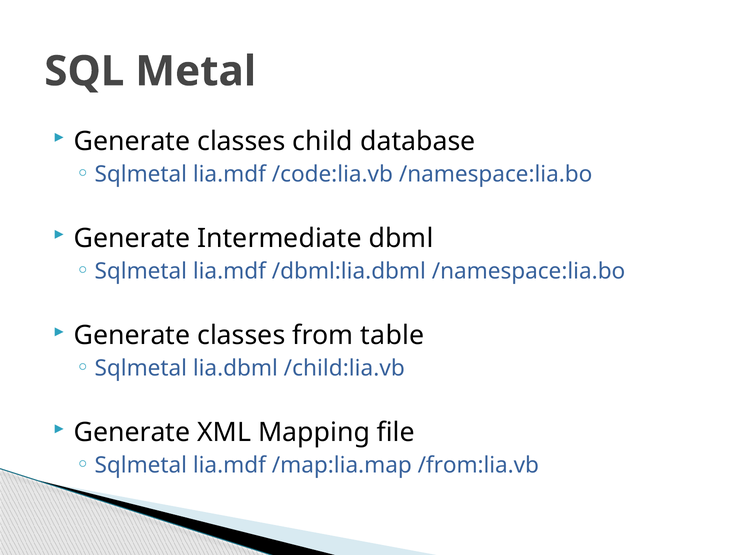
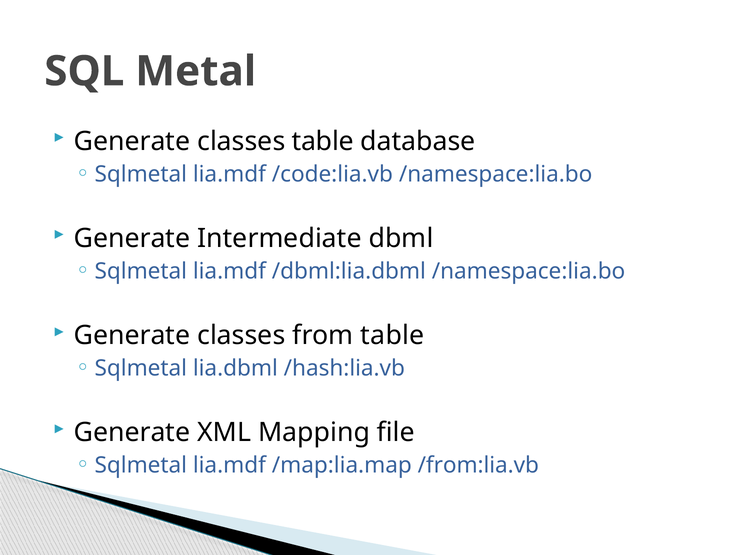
classes child: child -> table (323, 141)
/child:lia.vb: /child:lia.vb -> /hash:lia.vb (344, 368)
